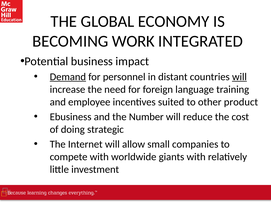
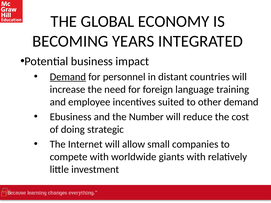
WORK: WORK -> YEARS (133, 41)
will underline: present -> none (239, 77)
other product: product -> demand (241, 102)
